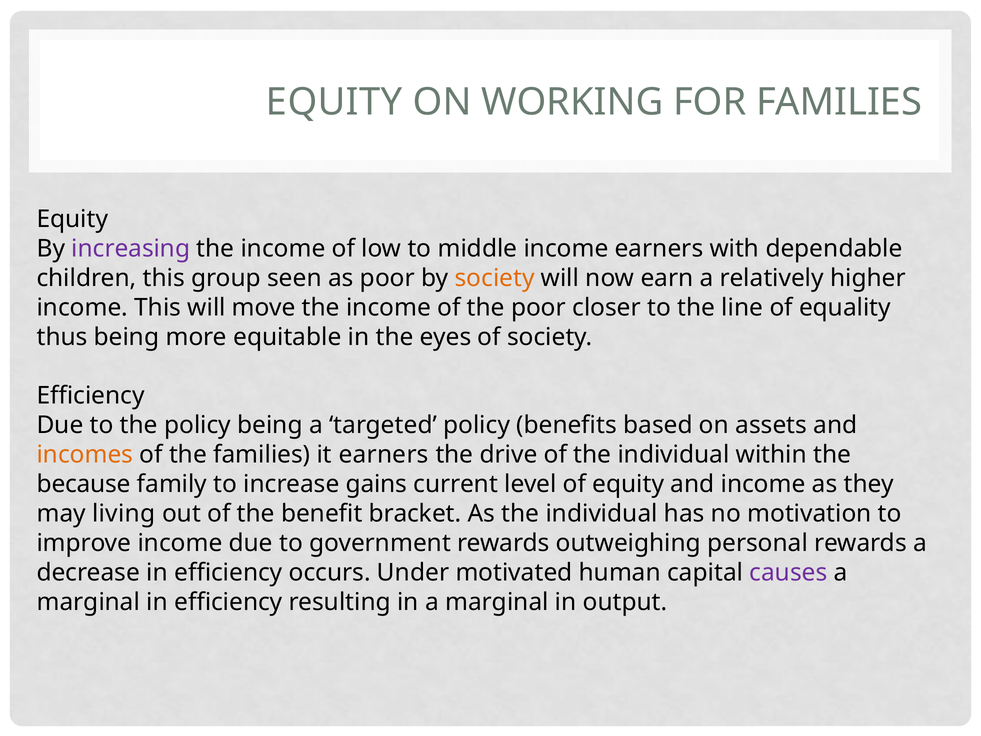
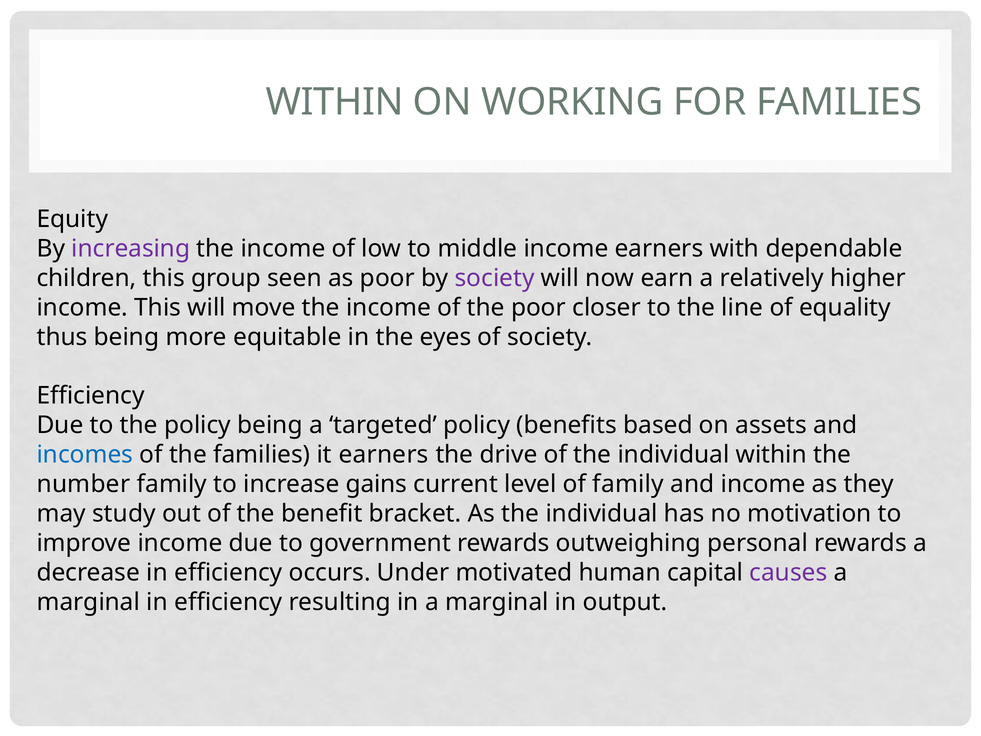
EQUITY: EQUITY -> WITHIN (335, 102)
society colour: orange -> purple (495, 278)
incomes colour: orange -> blue (85, 455)
because: because -> number (83, 484)
of equity: equity -> family (628, 484)
living: living -> study (124, 513)
